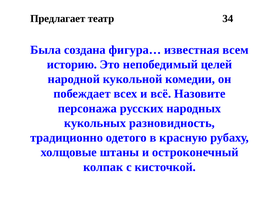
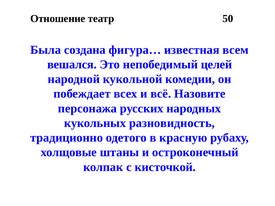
Предлагает: Предлагает -> Отношение (58, 19)
34: 34 -> 50 (228, 19)
историю: историю -> вешался (72, 65)
